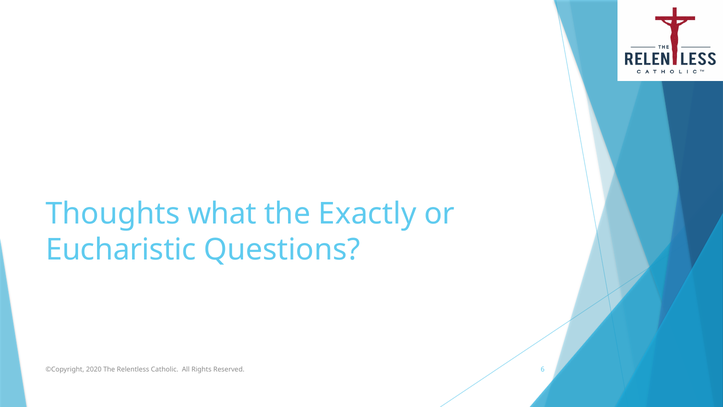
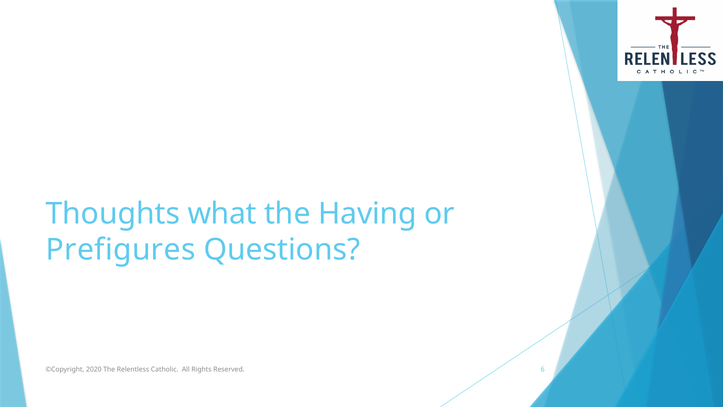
Exactly: Exactly -> Having (367, 214)
Eucharistic: Eucharistic -> Prefigures (121, 250)
